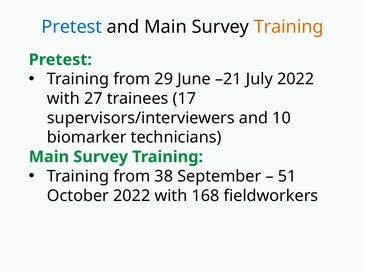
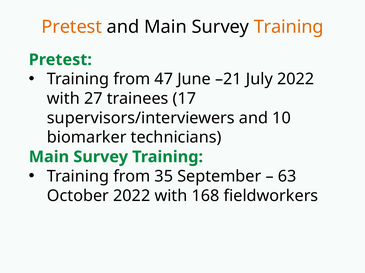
Pretest colour: blue -> orange (72, 27)
29: 29 -> 47 (164, 79)
38: 38 -> 35 (164, 177)
51: 51 -> 63 (287, 177)
